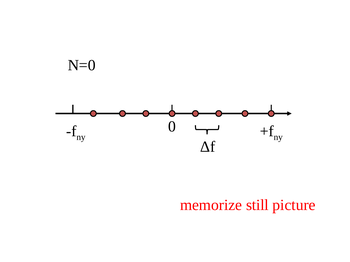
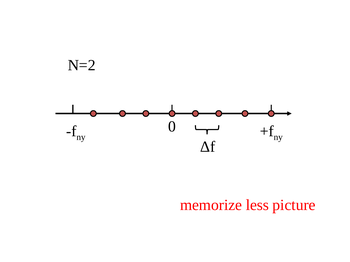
N=0: N=0 -> N=2 (82, 65)
still: still -> less (257, 205)
